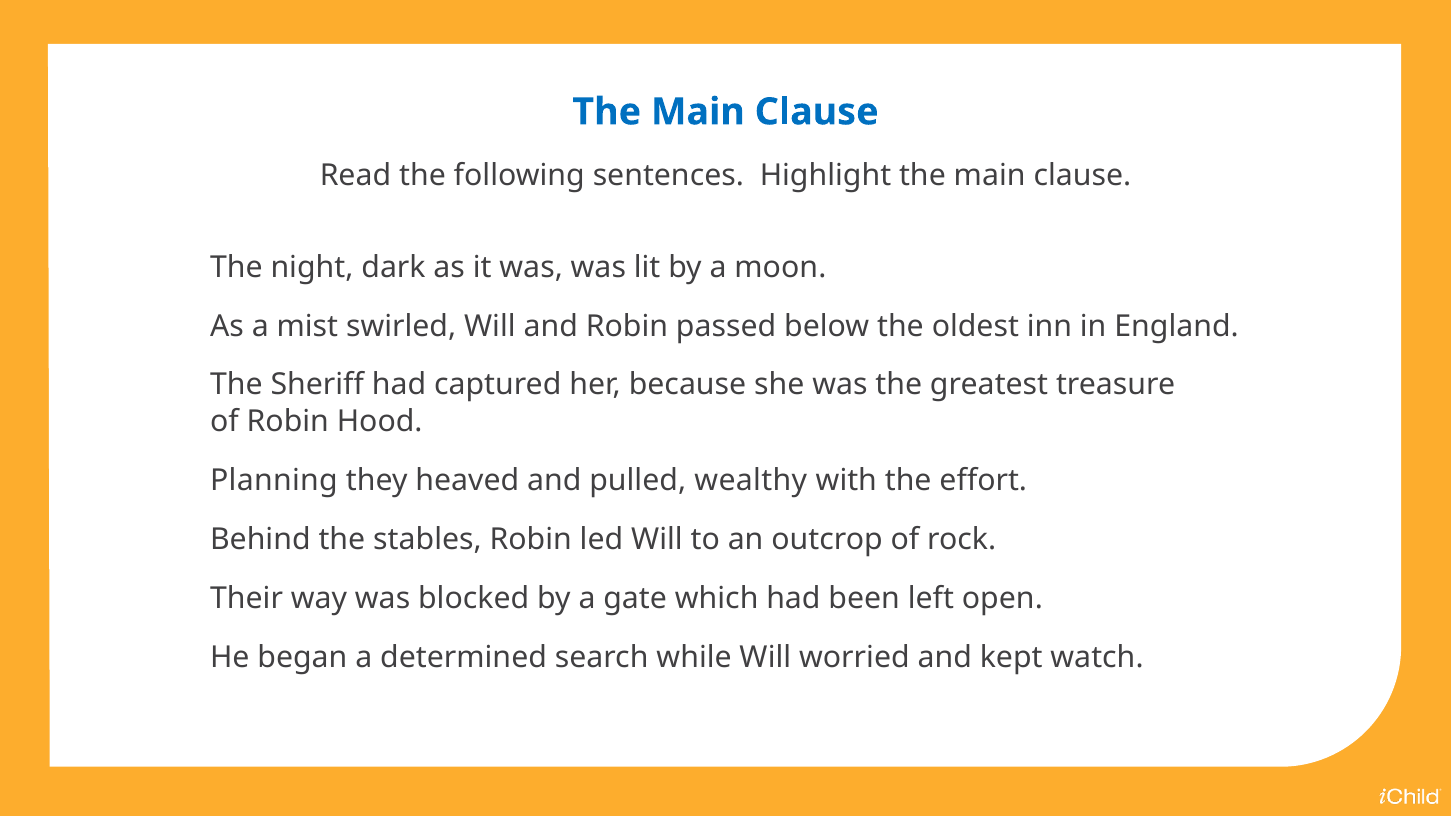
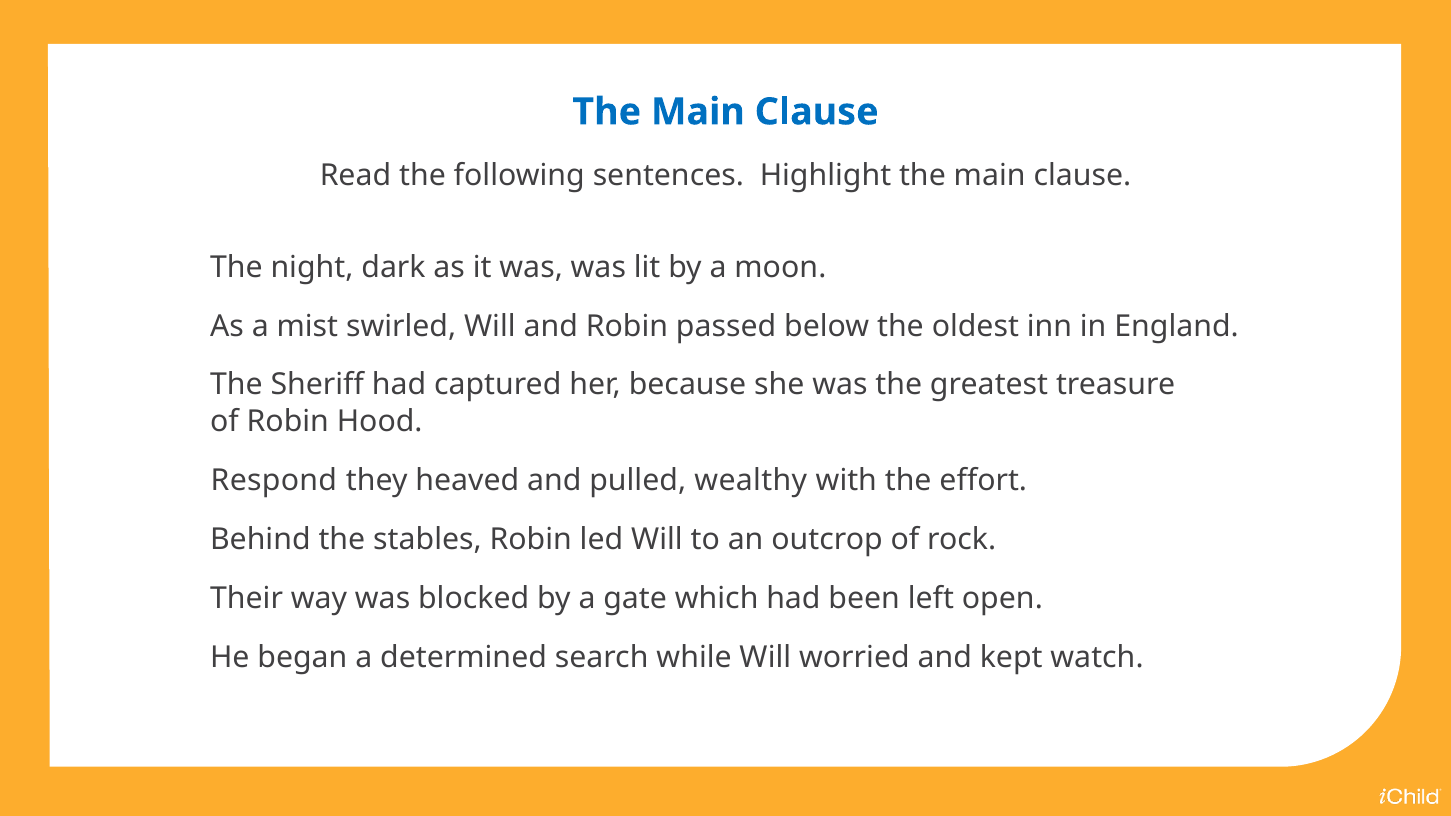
Planning: Planning -> Respond (274, 480)
